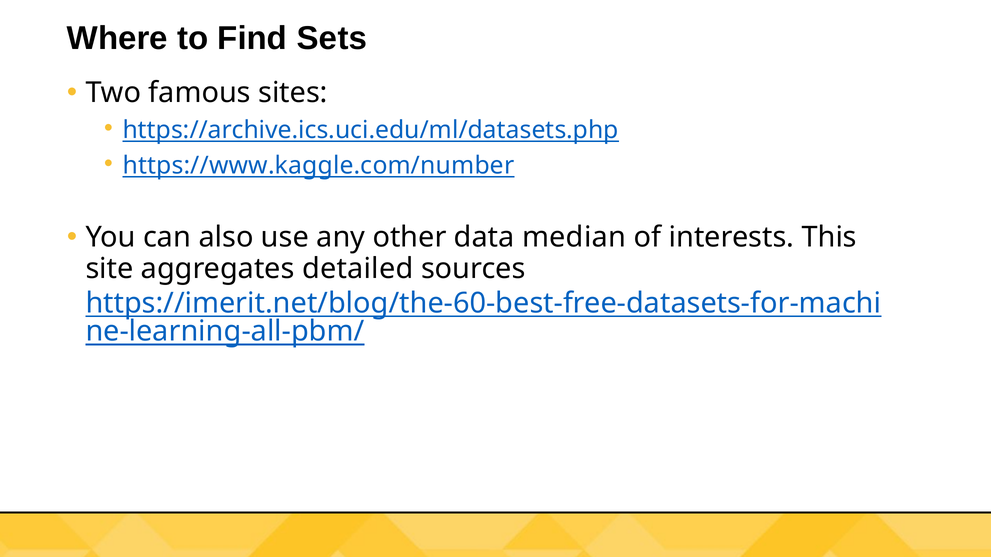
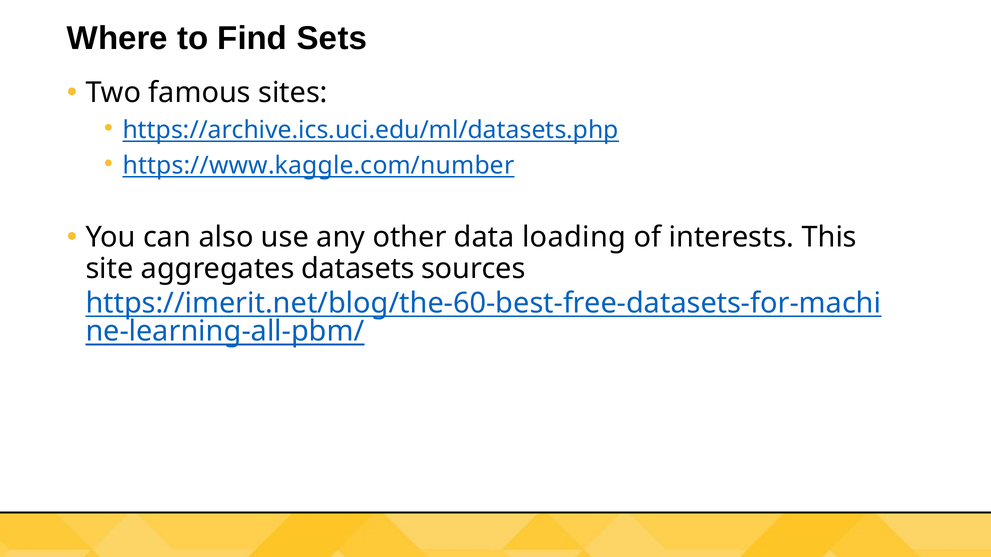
median: median -> loading (574, 238)
detailed: detailed -> datasets (358, 269)
